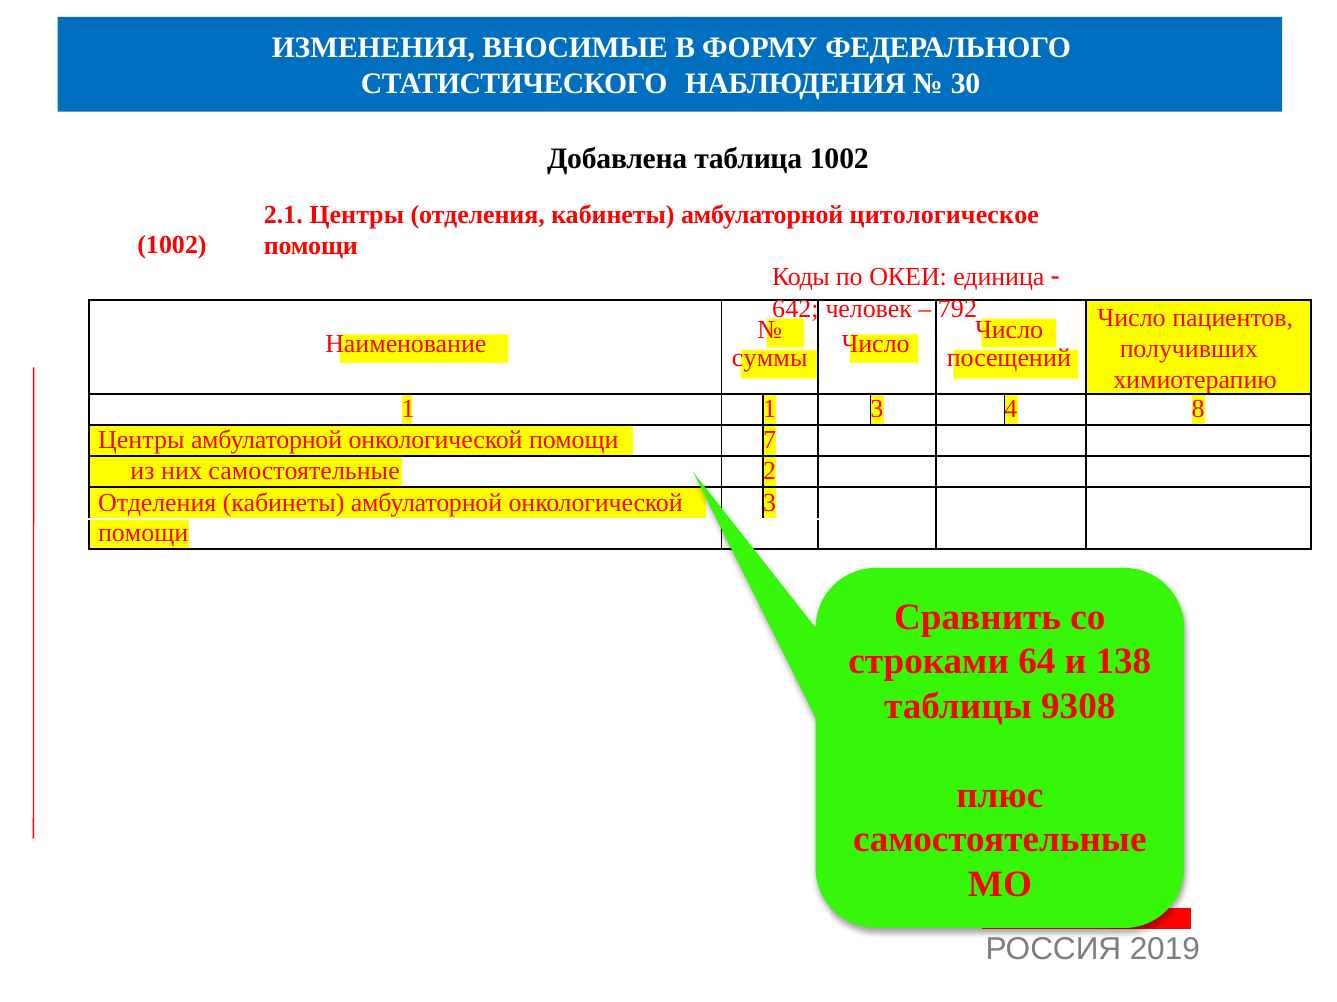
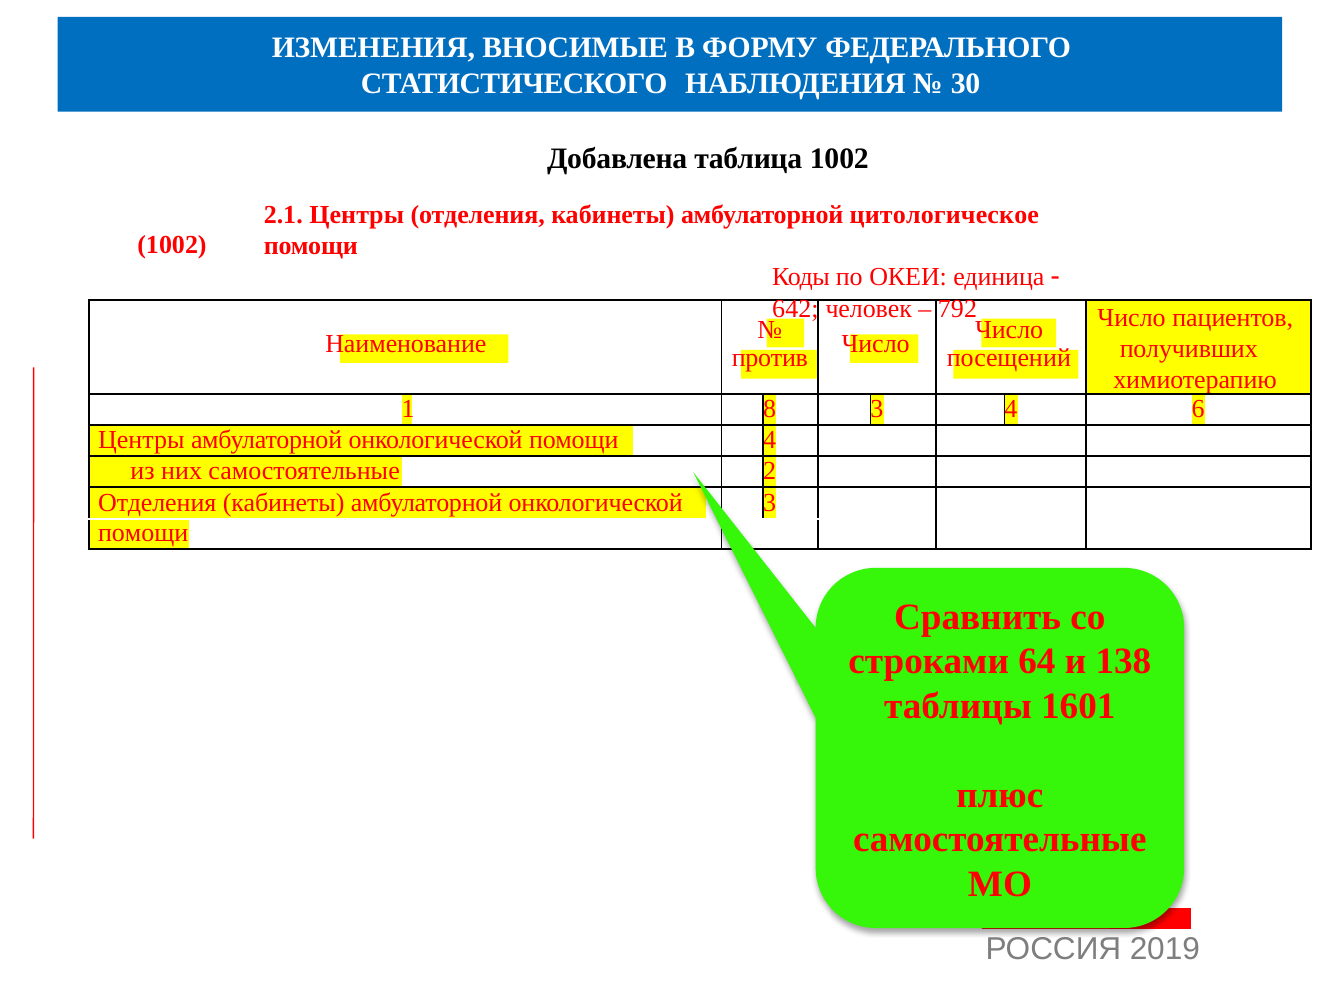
суммы: суммы -> против (770, 359)
1 1: 1 -> 8 (770, 409)
8: 8 -> 6 (1198, 409)
помощи 7: 7 -> 4 (770, 440)
9308: 9308 -> 1601 (1078, 707)
